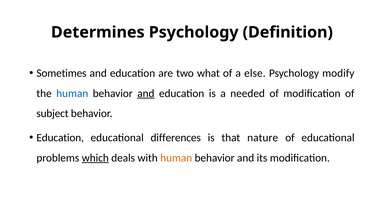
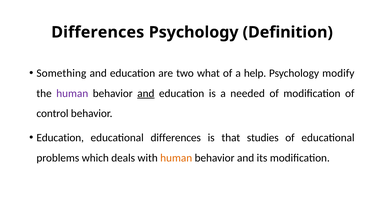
Determines: Determines -> Differences (98, 32)
Sometimes: Sometimes -> Something (61, 73)
else: else -> help (255, 73)
human colour: blue -> purple (72, 93)
subject: subject -> control (52, 114)
nature: nature -> studies (263, 138)
which underline: present -> none (95, 158)
